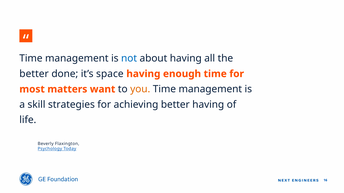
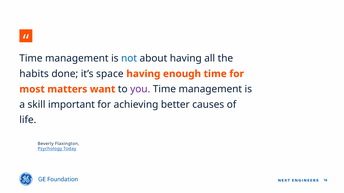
better: better -> habits (34, 74)
you colour: orange -> purple (140, 89)
strategies: strategies -> important (71, 105)
better having: having -> causes (208, 105)
